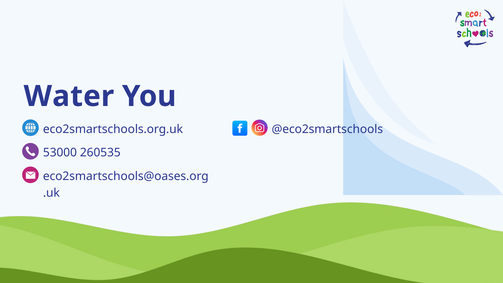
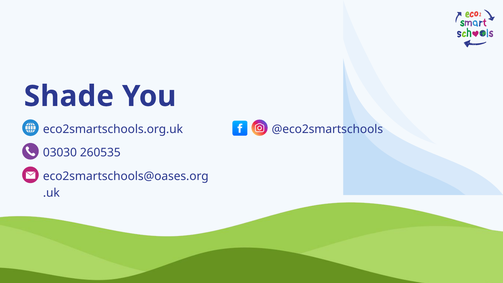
Water: Water -> Shade (69, 96)
53000: 53000 -> 03030 (60, 153)
